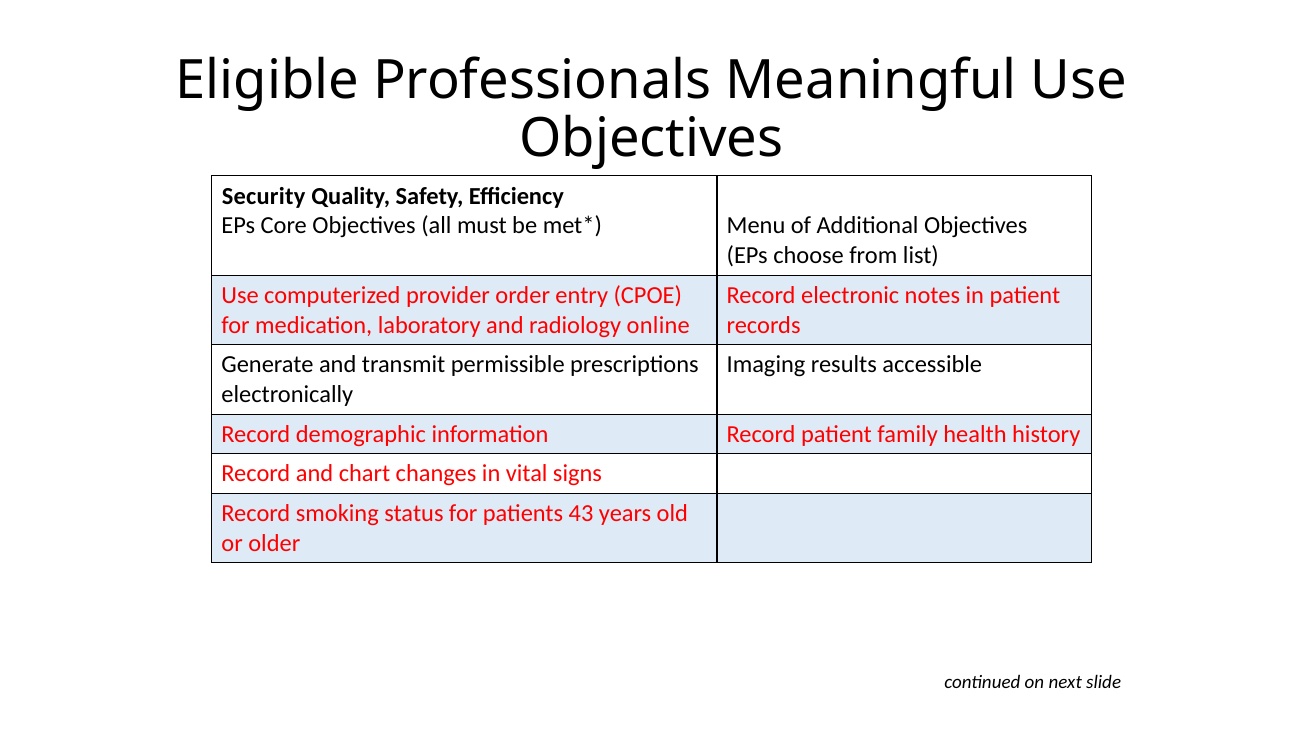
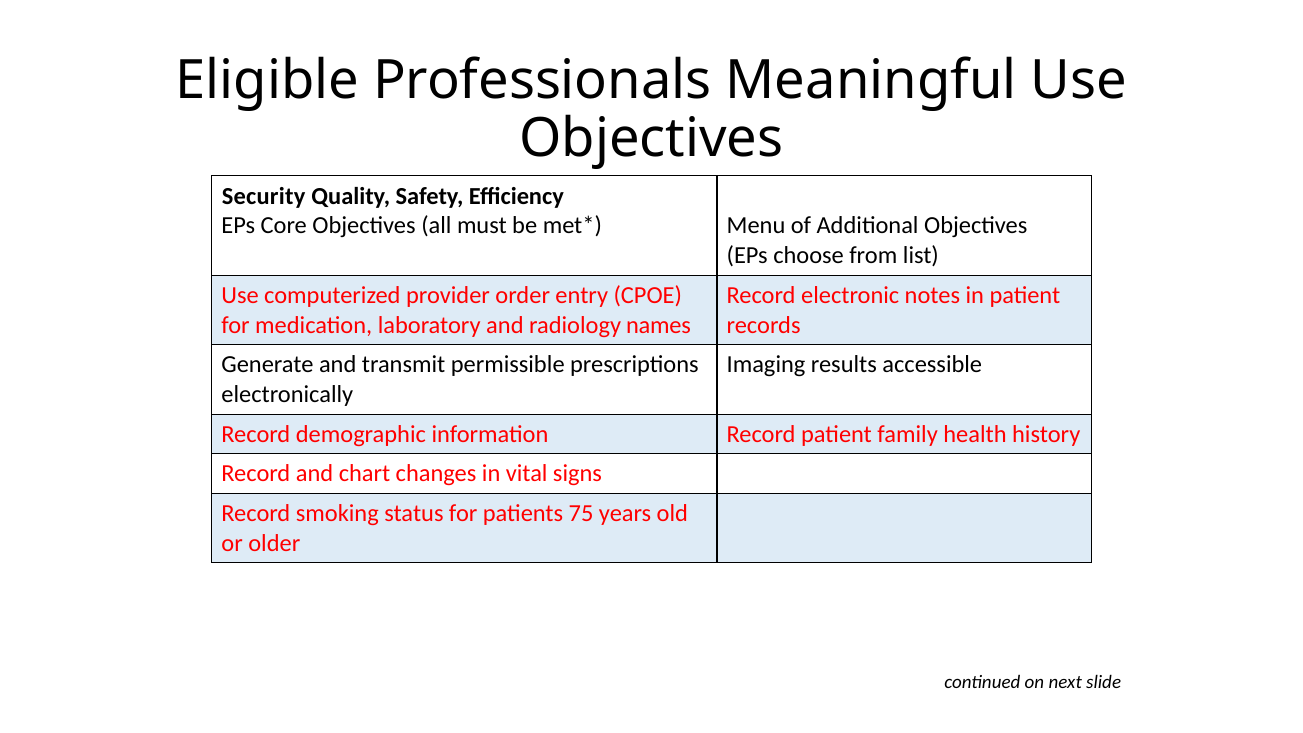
online: online -> names (659, 325)
43: 43 -> 75 (581, 513)
